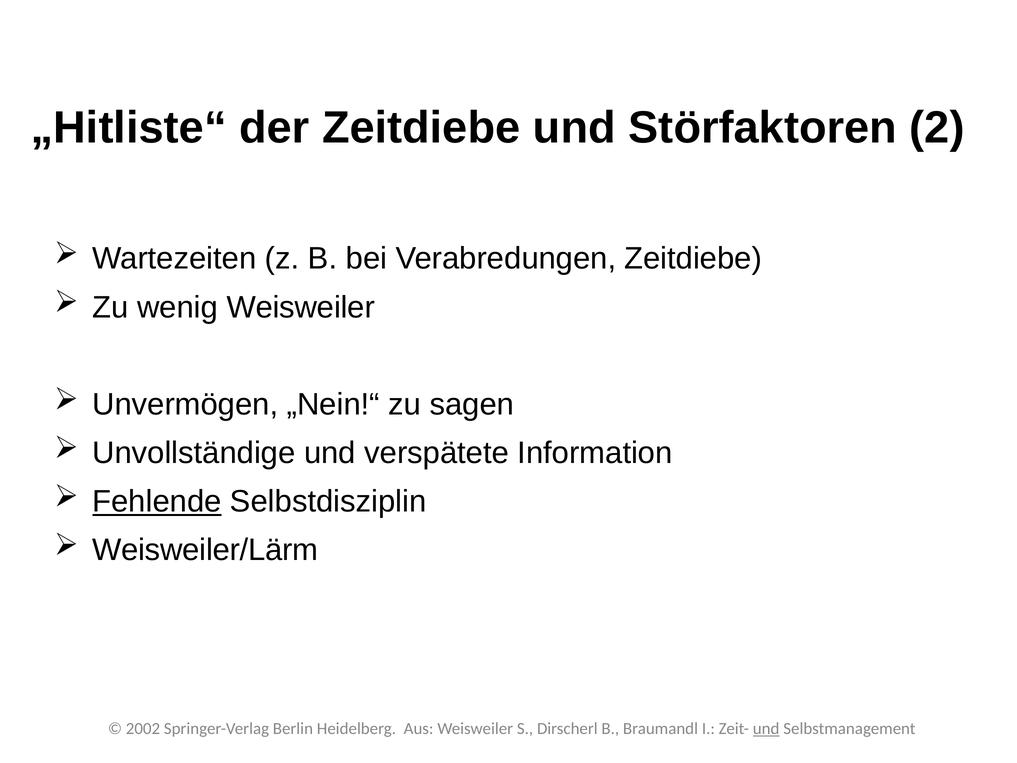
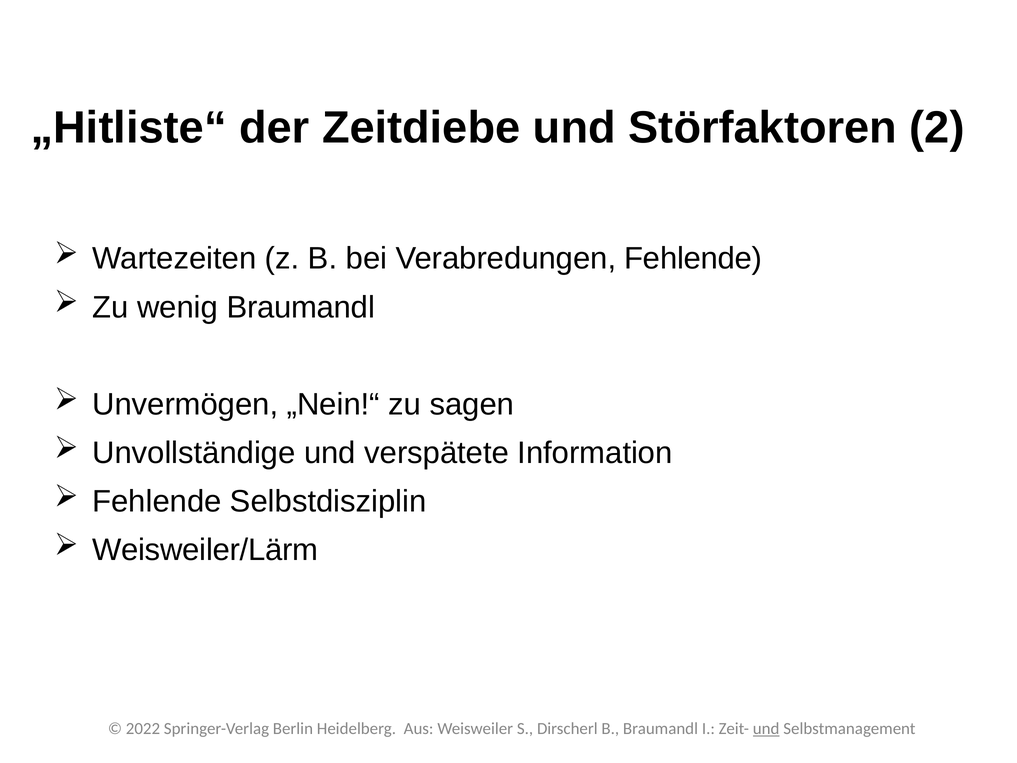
Verabredungen Zeitdiebe: Zeitdiebe -> Fehlende (693, 259)
wenig Weisweiler: Weisweiler -> Braumandl (301, 307)
Fehlende underline: present -> none (157, 501)
2002: 2002 -> 2022 (143, 728)
